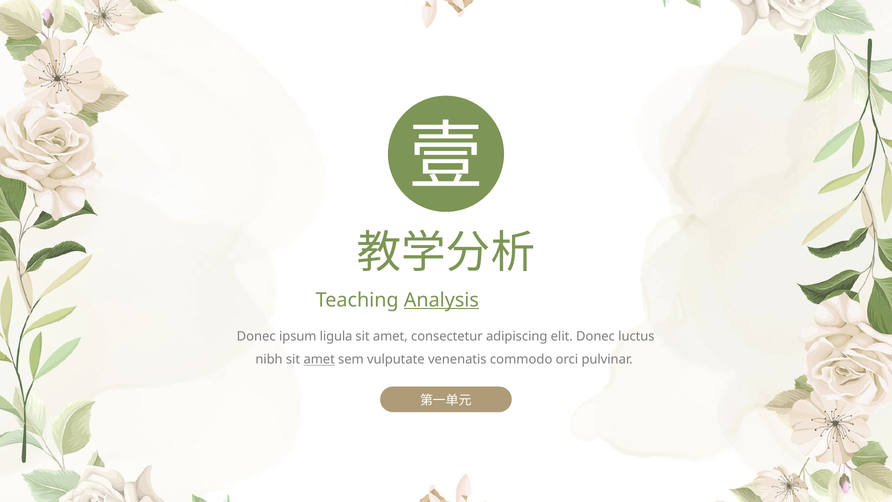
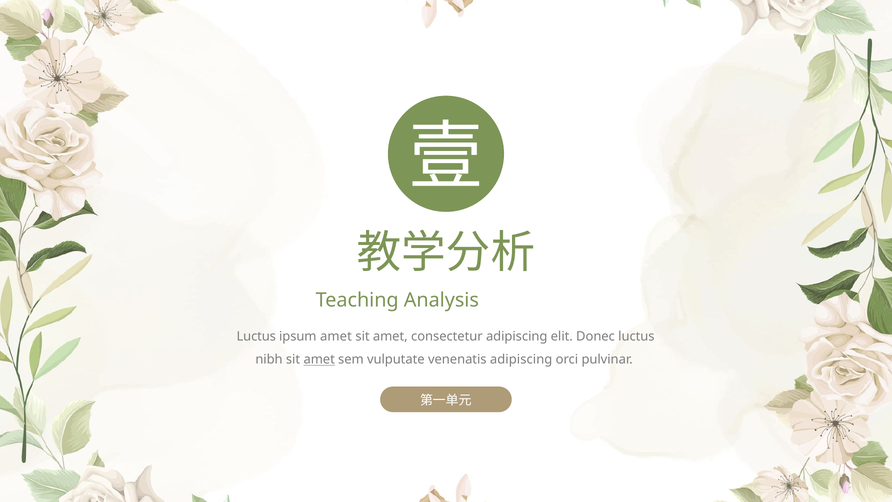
Analysis underline: present -> none (441, 300)
Donec: Donec -> Luctus (256, 336)
ipsum ligula: ligula -> amet (336, 336)
venenatis commodo: commodo -> adipiscing (521, 360)
